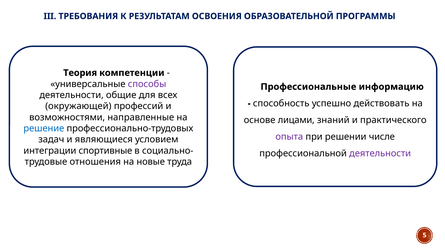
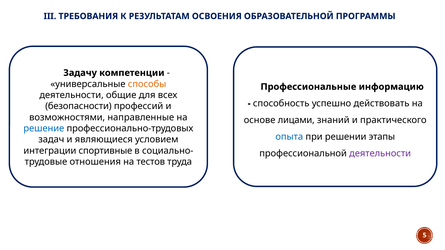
Теория: Теория -> Задачу (80, 73)
способы colour: purple -> orange (147, 84)
окружающей: окружающей -> безопасности (78, 106)
опыта colour: purple -> blue (289, 137)
числе: числе -> этапы (382, 137)
новые: новые -> тестов (151, 162)
